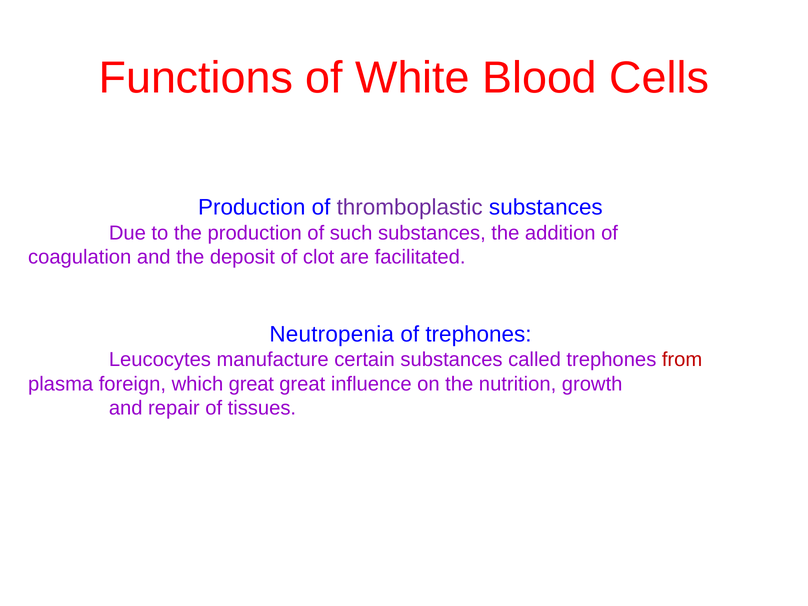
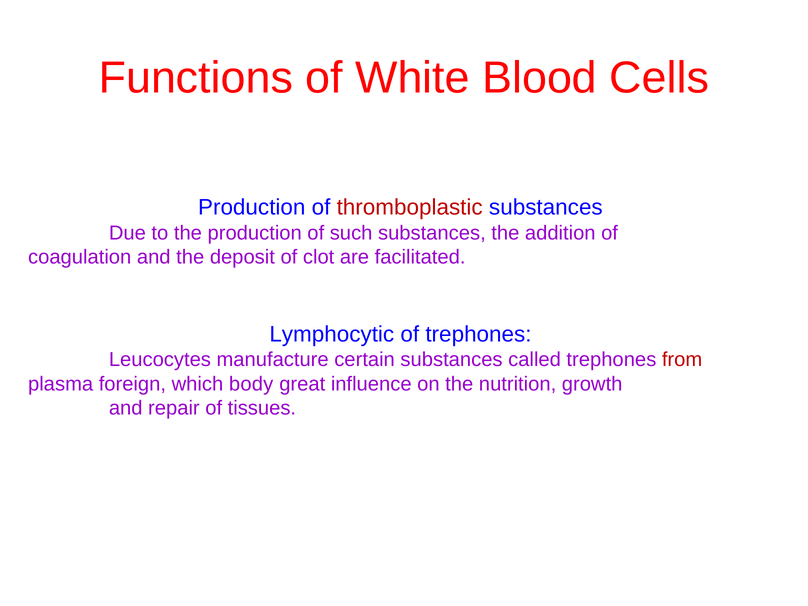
thromboplastic colour: purple -> red (410, 208)
Neutropenia: Neutropenia -> Lymphocytic (332, 334)
which great: great -> body (251, 384)
